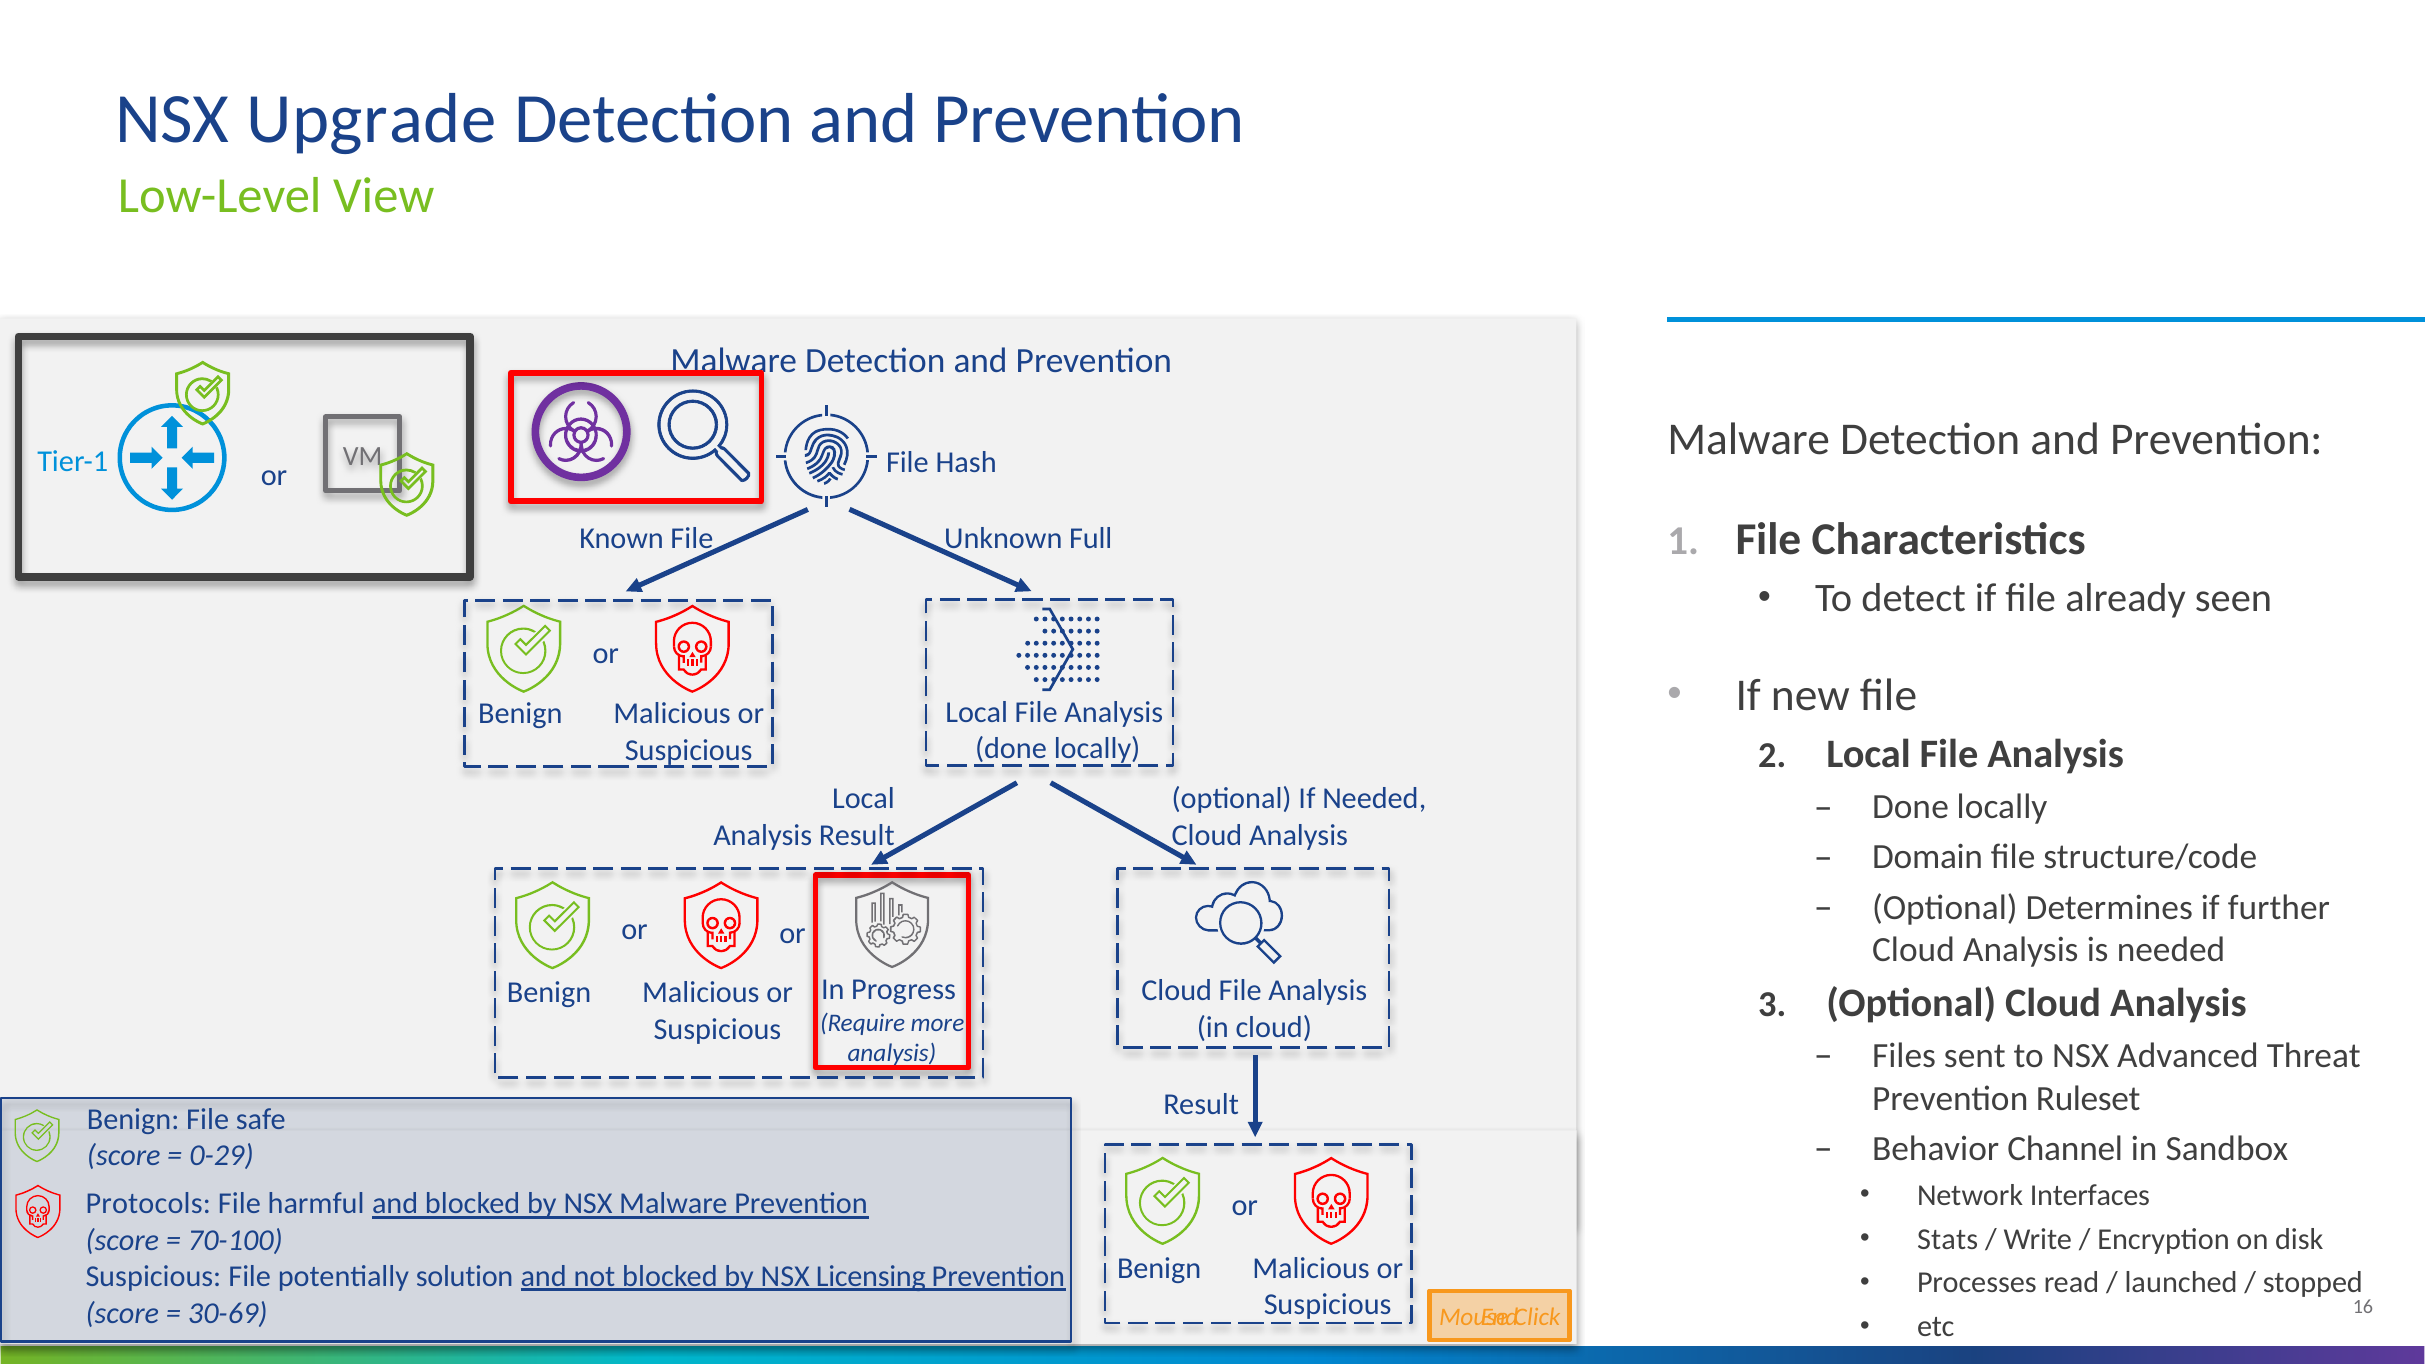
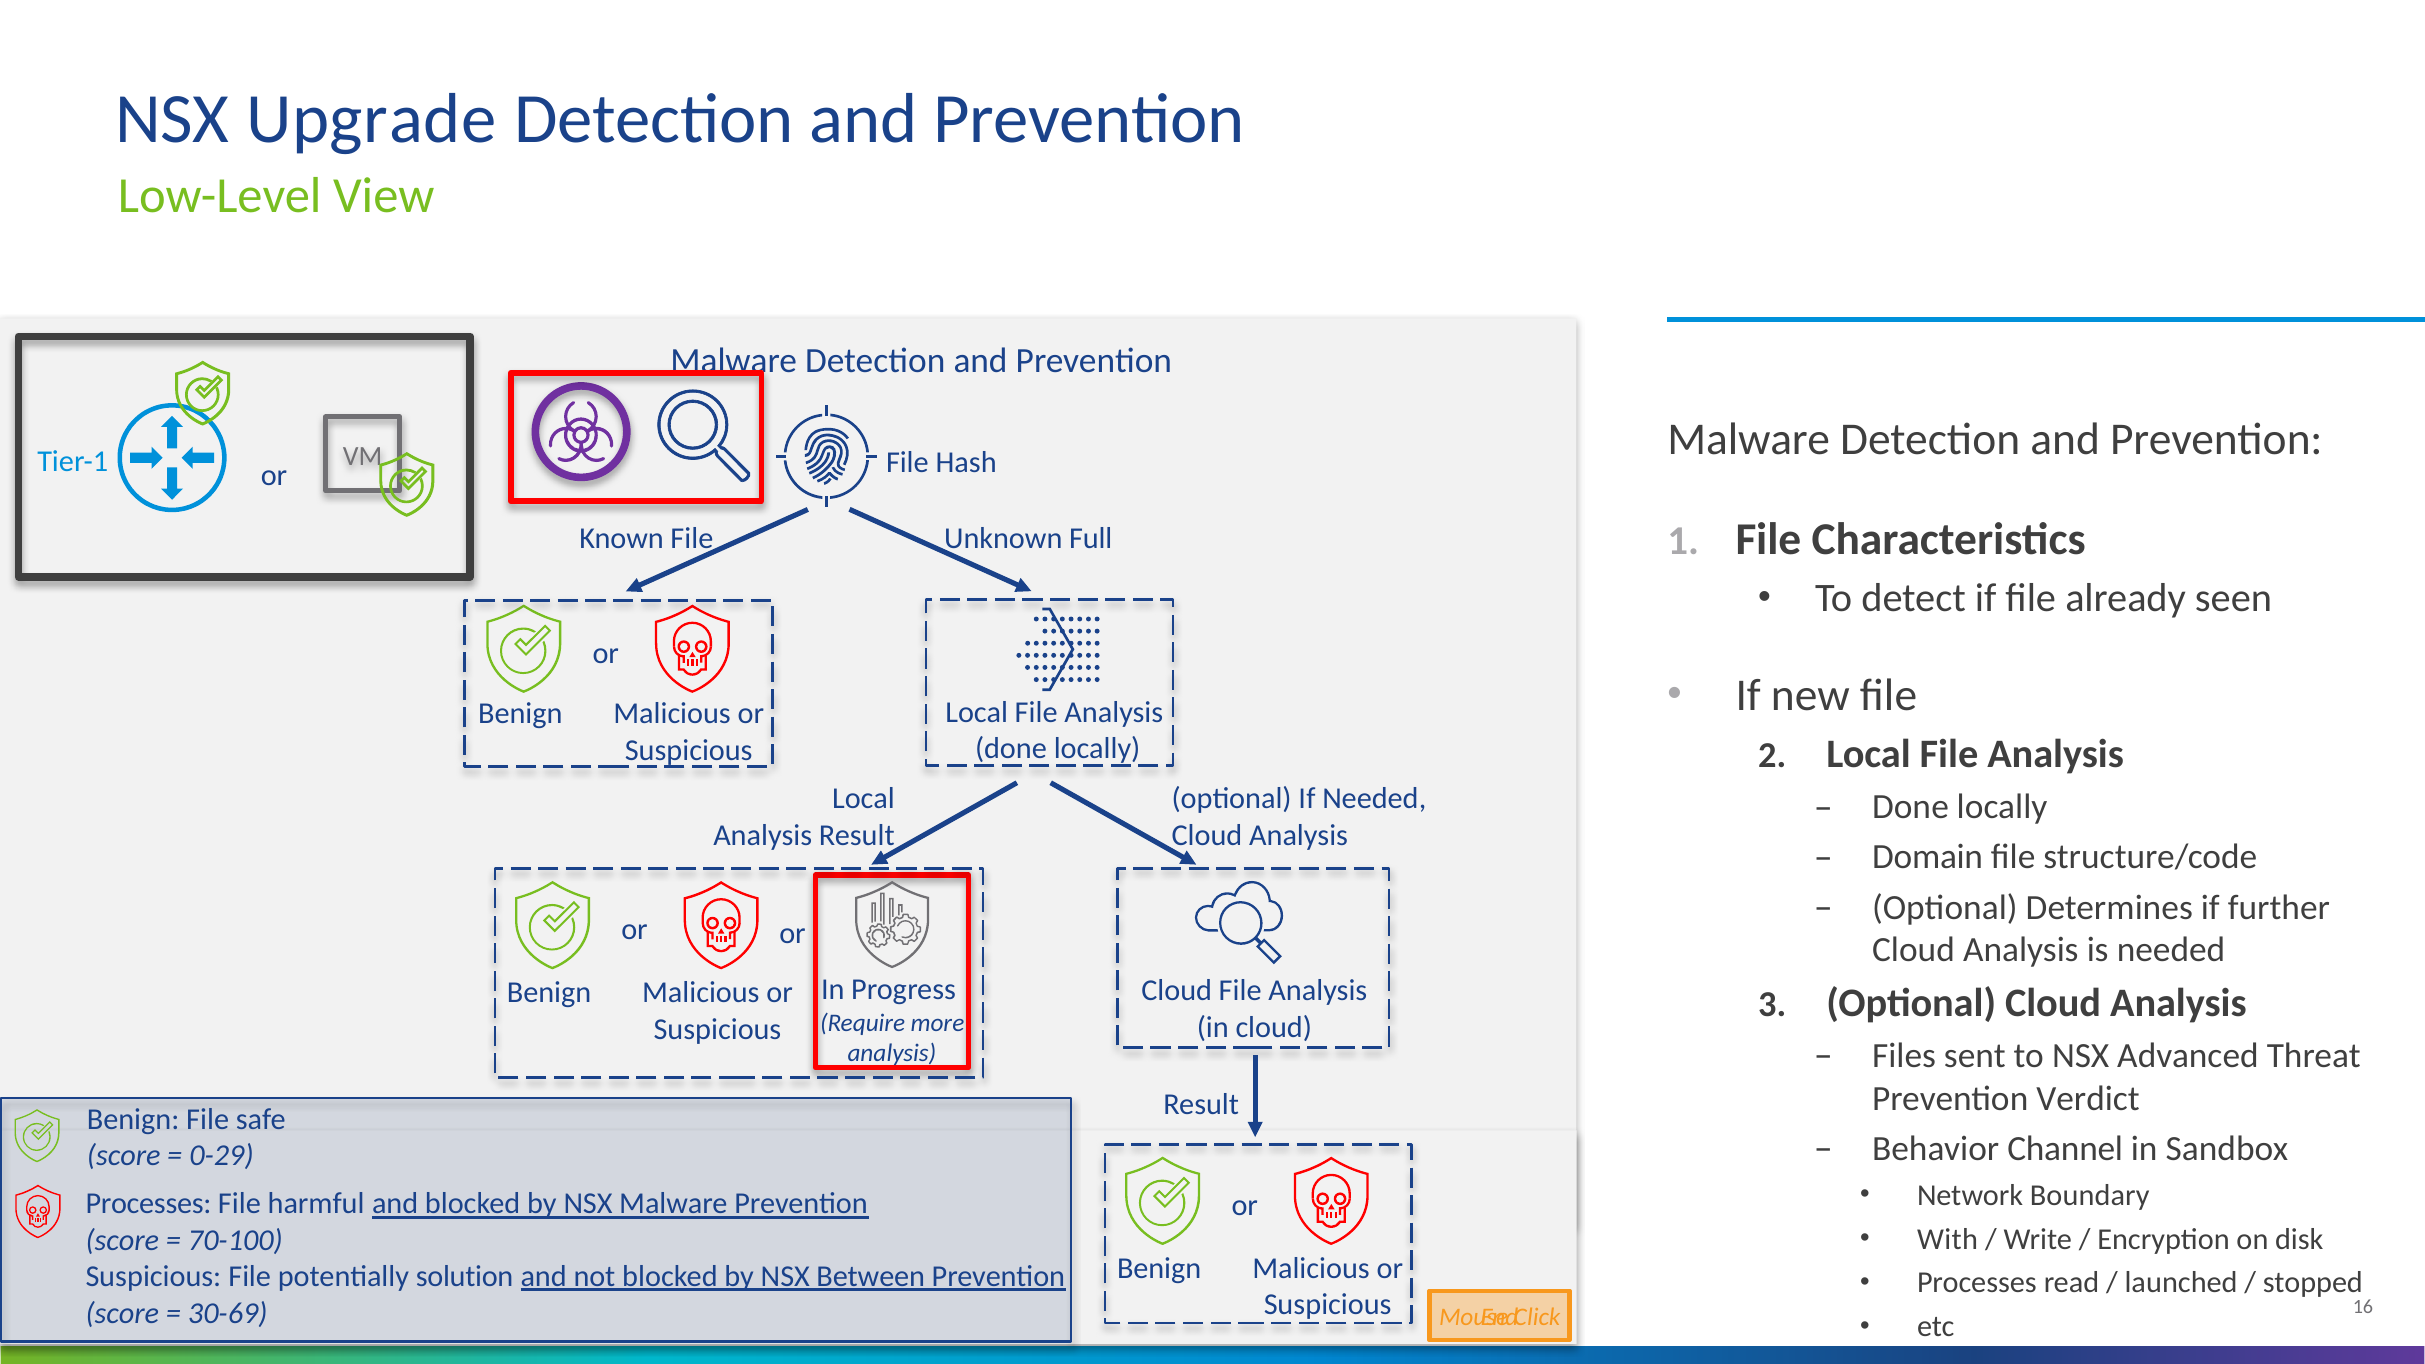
Ruleset: Ruleset -> Verdict (2088, 1098)
Interfaces: Interfaces -> Boundary (2090, 1195)
Protocols: Protocols -> Processes (148, 1204)
Stats: Stats -> With (1948, 1239)
Licensing: Licensing -> Between (871, 1277)
